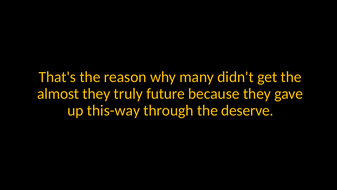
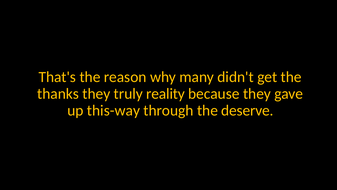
almost: almost -> thanks (58, 94)
future: future -> reality (166, 94)
